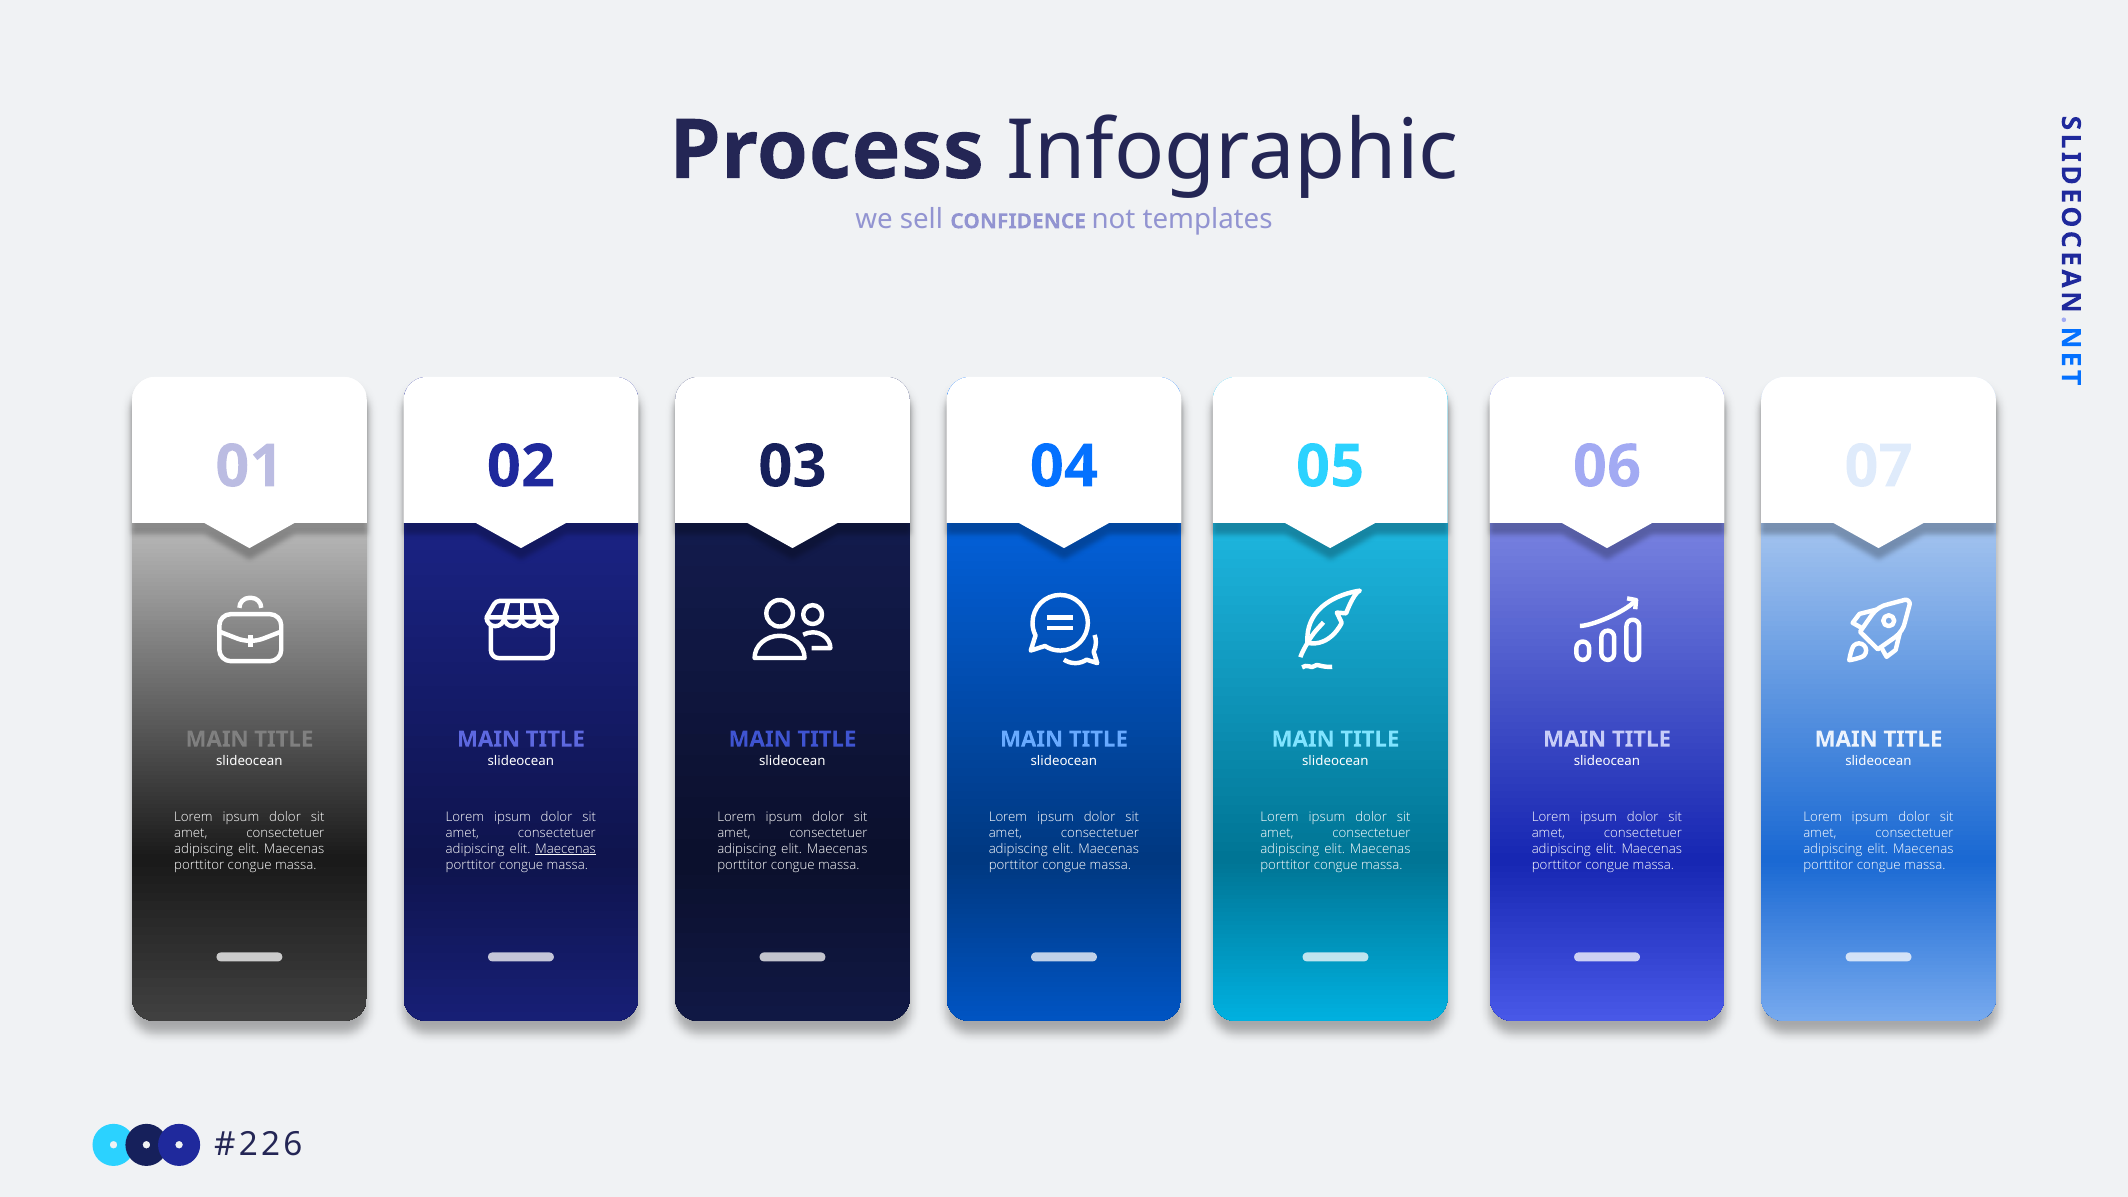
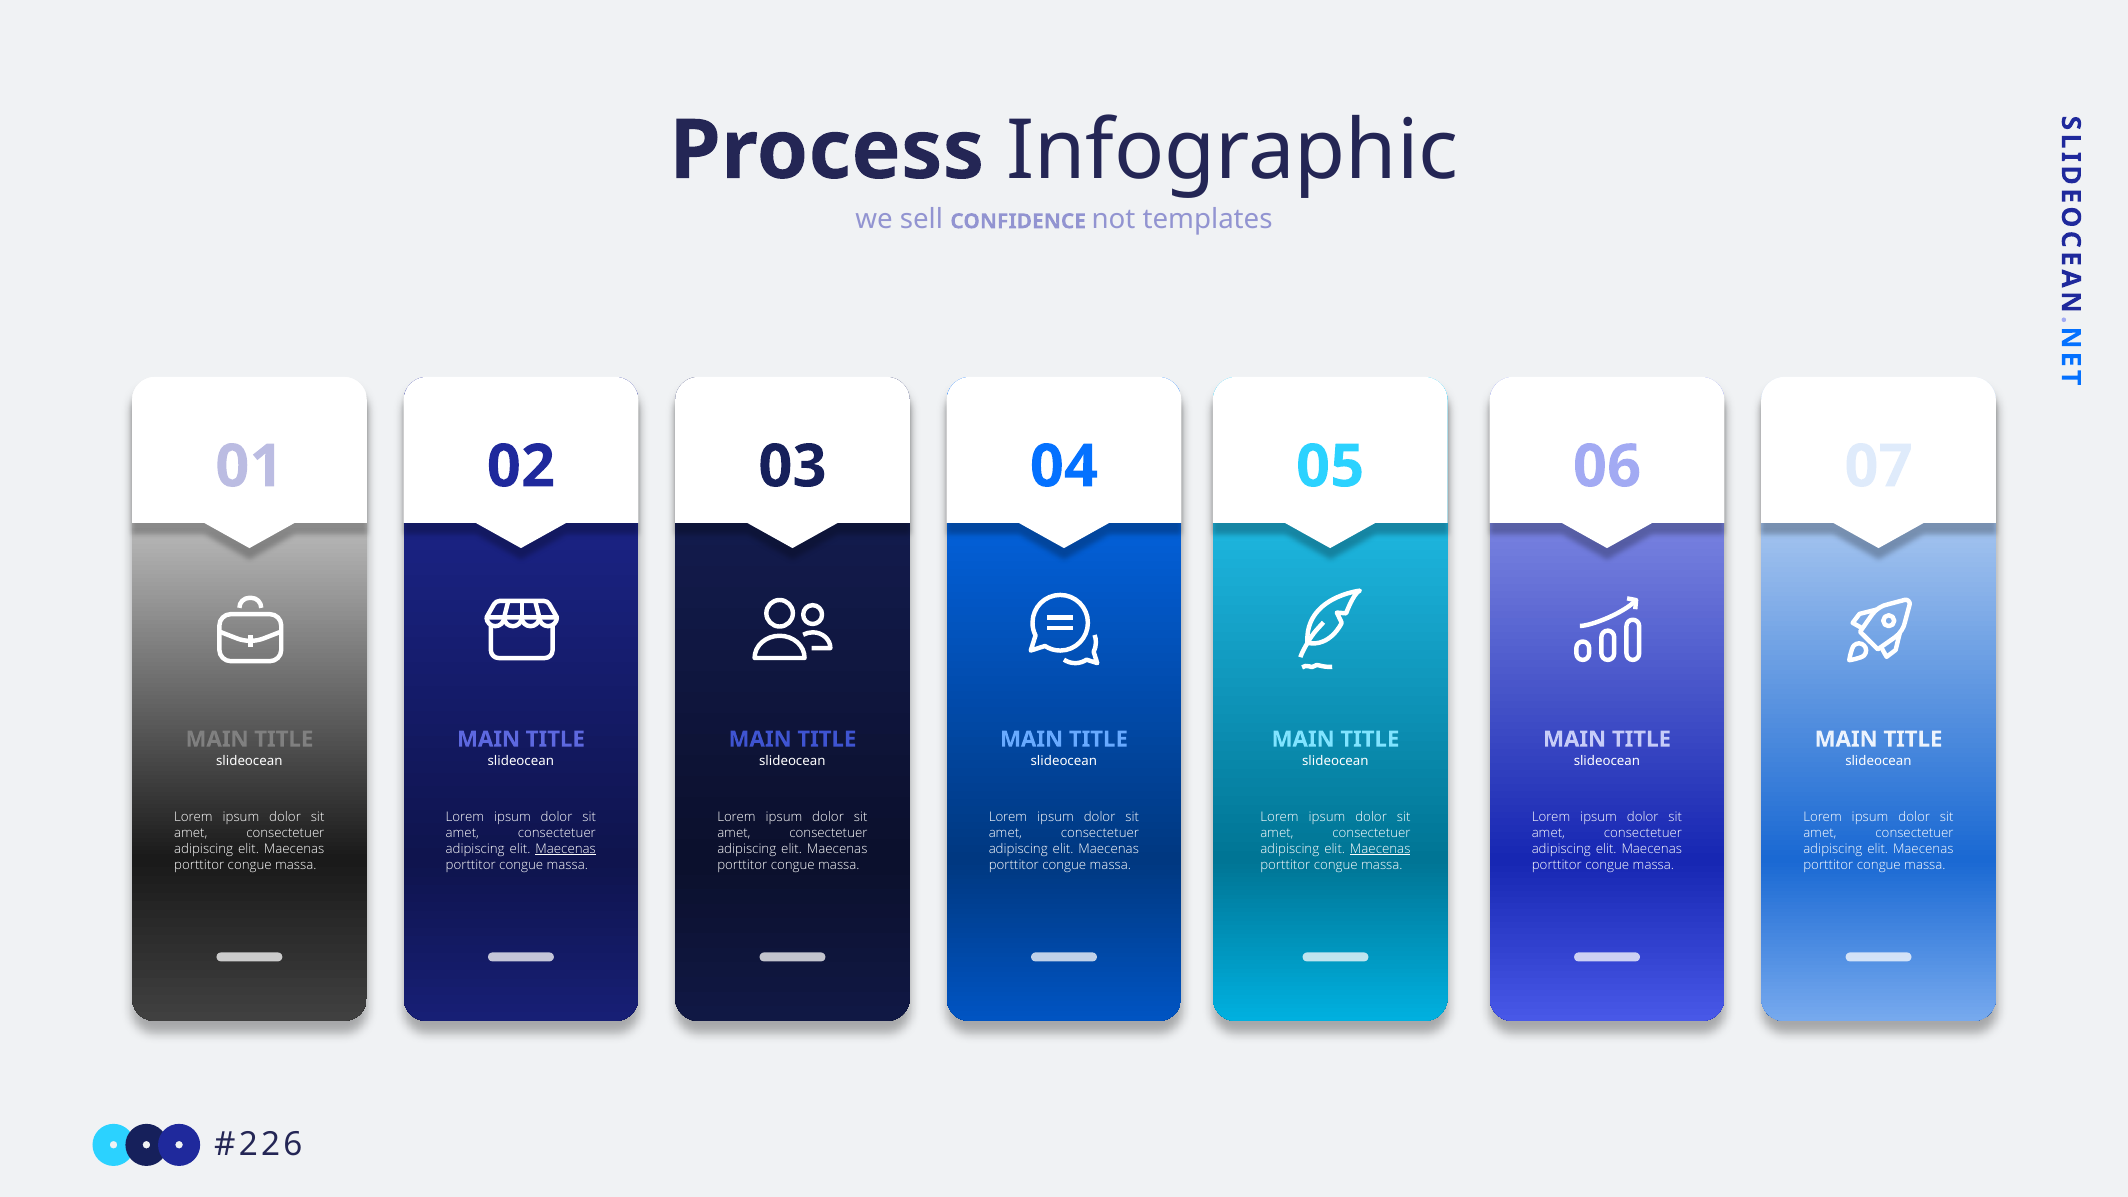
Maecenas underline: none -> present (1380, 849)
